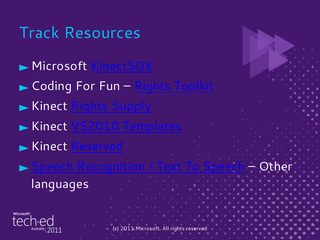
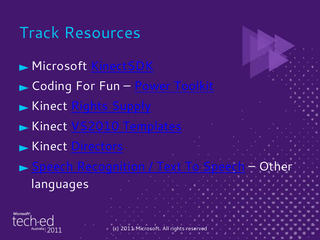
Rights: Rights -> Power (152, 86)
Reserved: Reserved -> Directors (97, 146)
